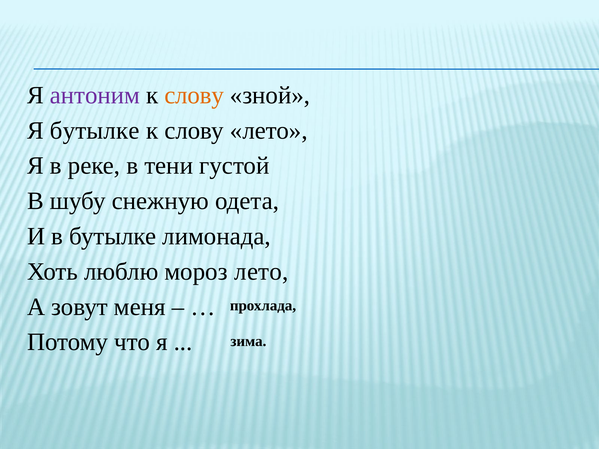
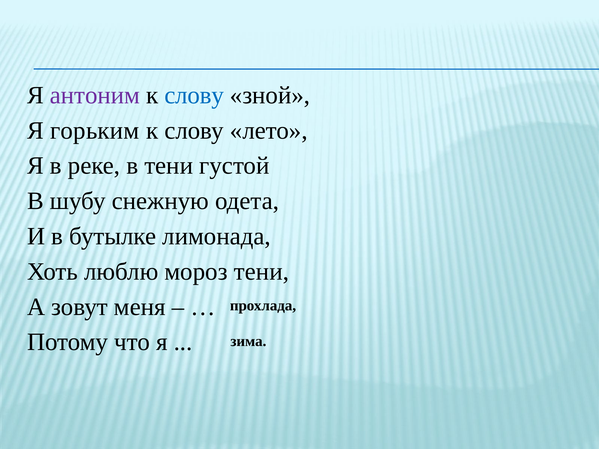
слову colour: orange -> blue (194, 95)
Я бутылке: бутылке -> горьким (95, 131)
мороз лето: лето -> тени (261, 272)
